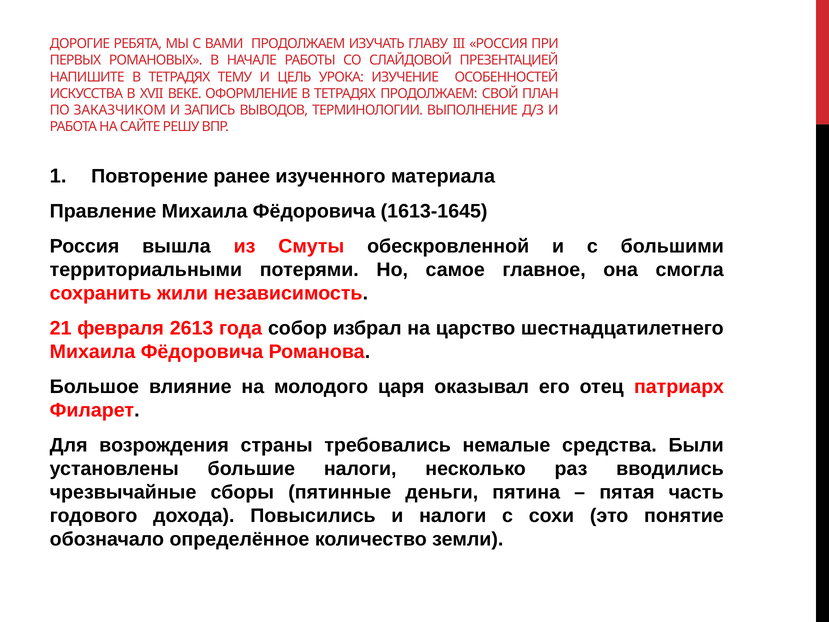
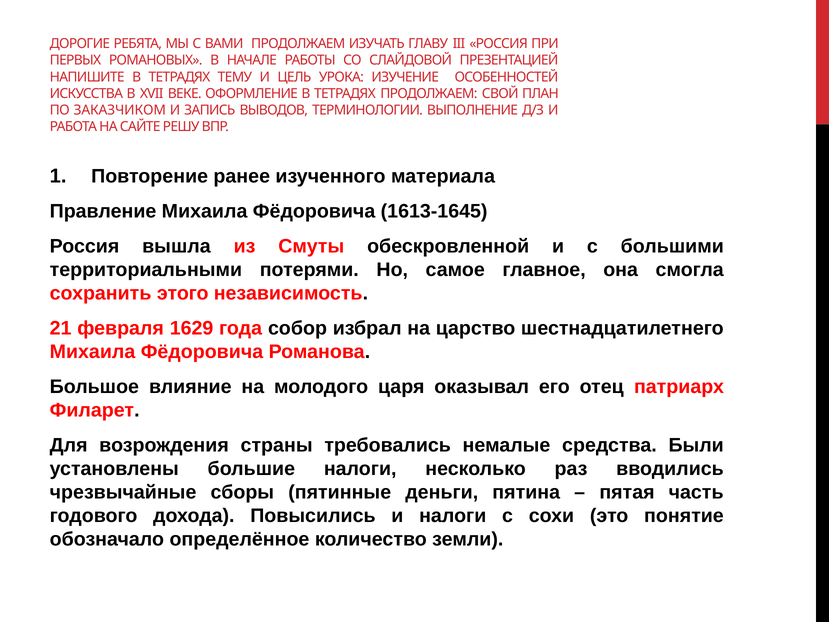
жили: жили -> этого (183, 293)
2613: 2613 -> 1629 (192, 328)
